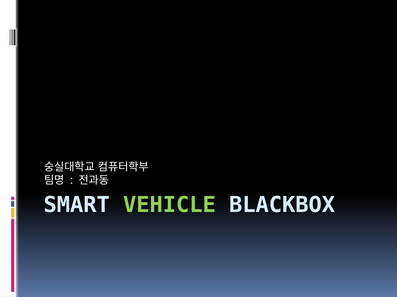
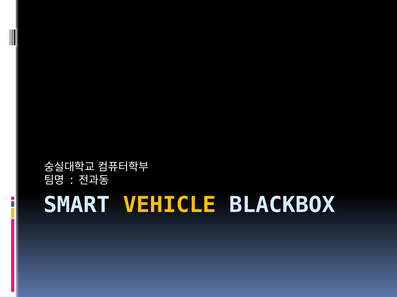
VEHICLE colour: light green -> yellow (170, 205)
